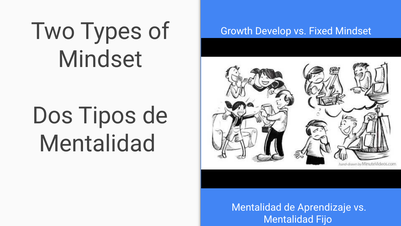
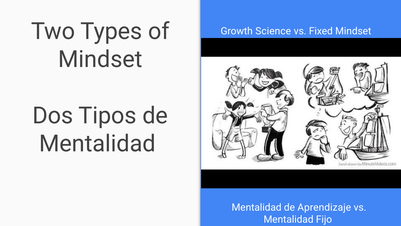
Develop: Develop -> Science (273, 31)
